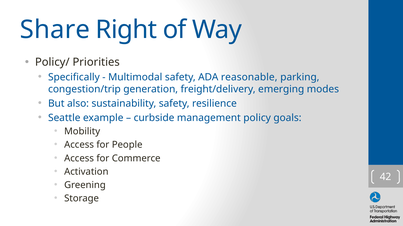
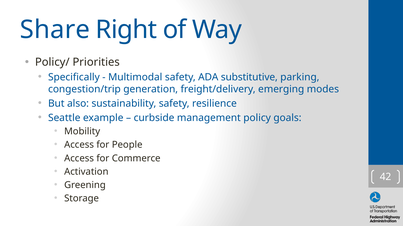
reasonable: reasonable -> substitutive (249, 77)
